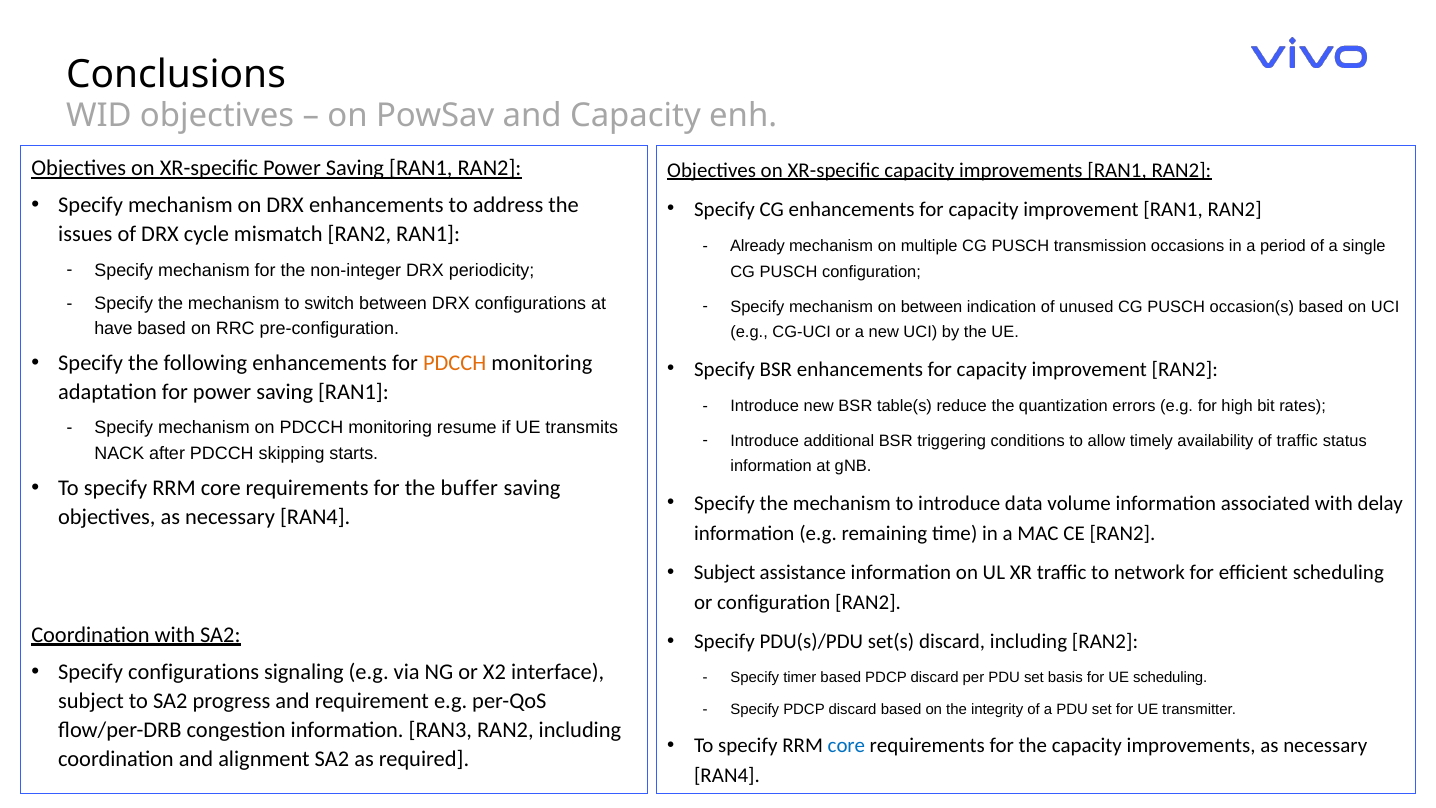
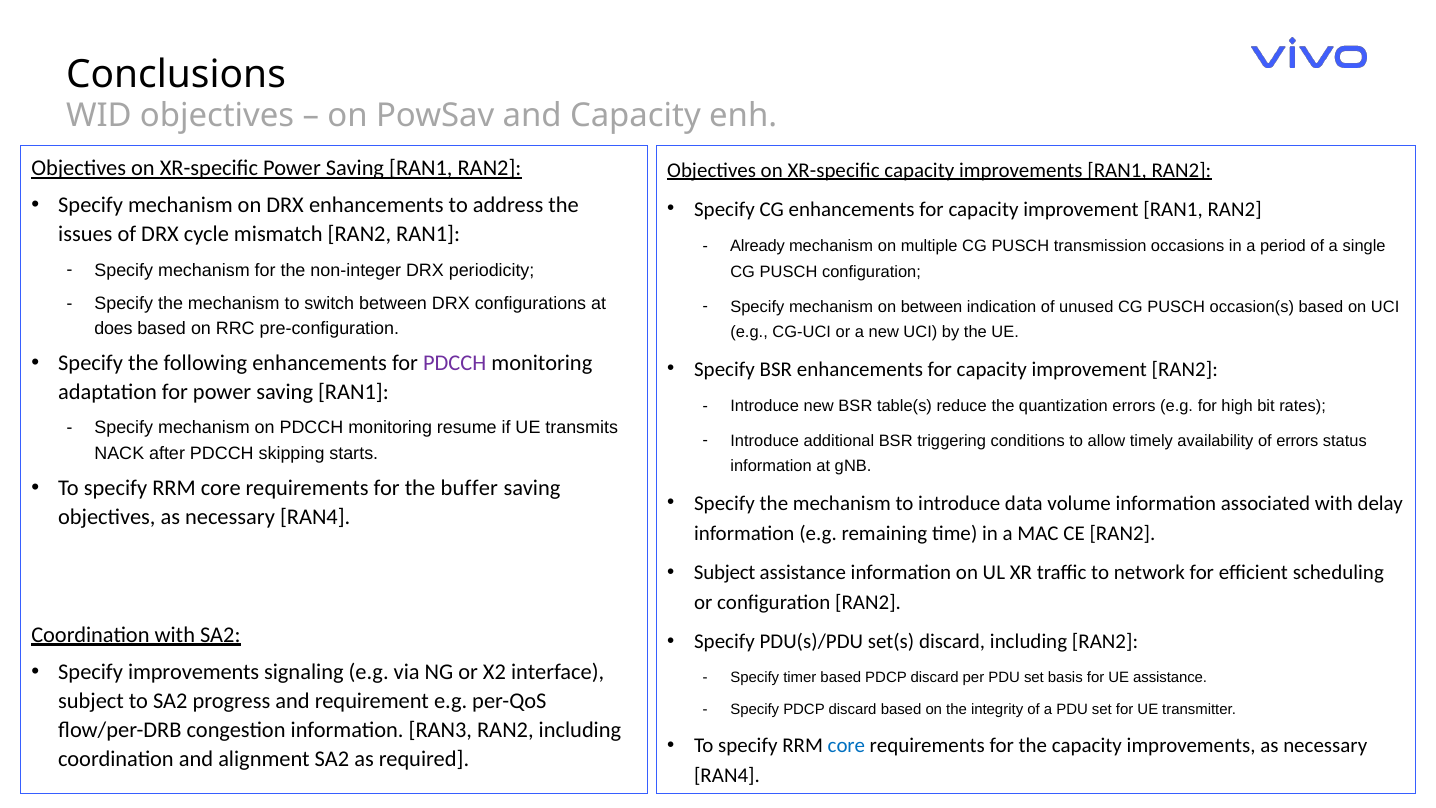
have: have -> does (113, 328)
PDCCH colour: orange -> purple (455, 363)
of traffic: traffic -> errors (1297, 441)
Specify configurations: configurations -> improvements (194, 672)
UE scheduling: scheduling -> assistance (1170, 677)
